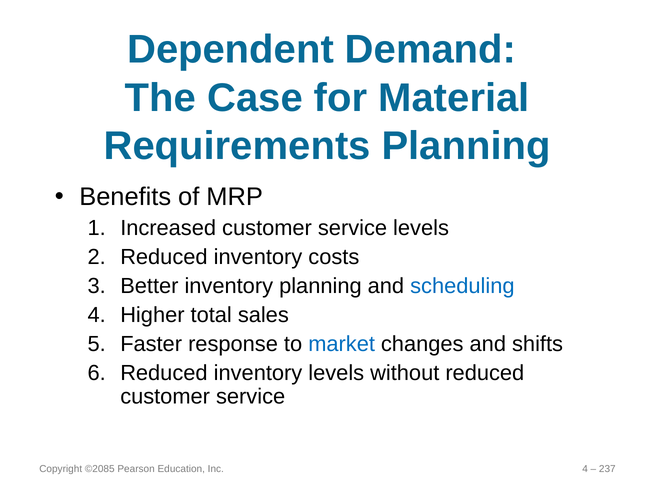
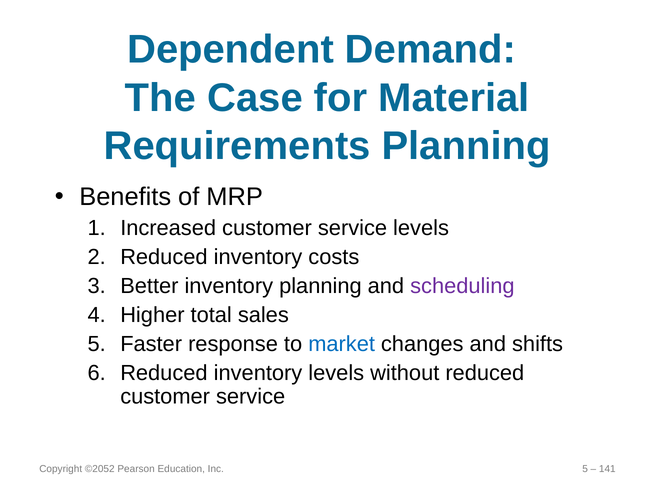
scheduling colour: blue -> purple (462, 286)
©2085: ©2085 -> ©2052 (100, 469)
Inc 4: 4 -> 5 (585, 469)
237: 237 -> 141 (607, 469)
